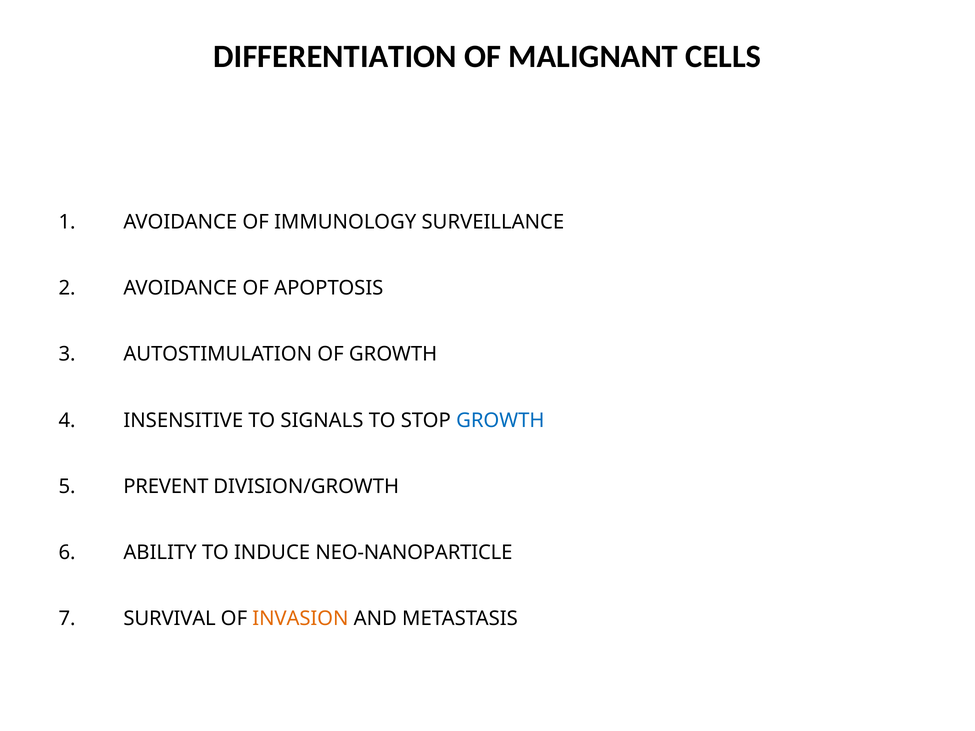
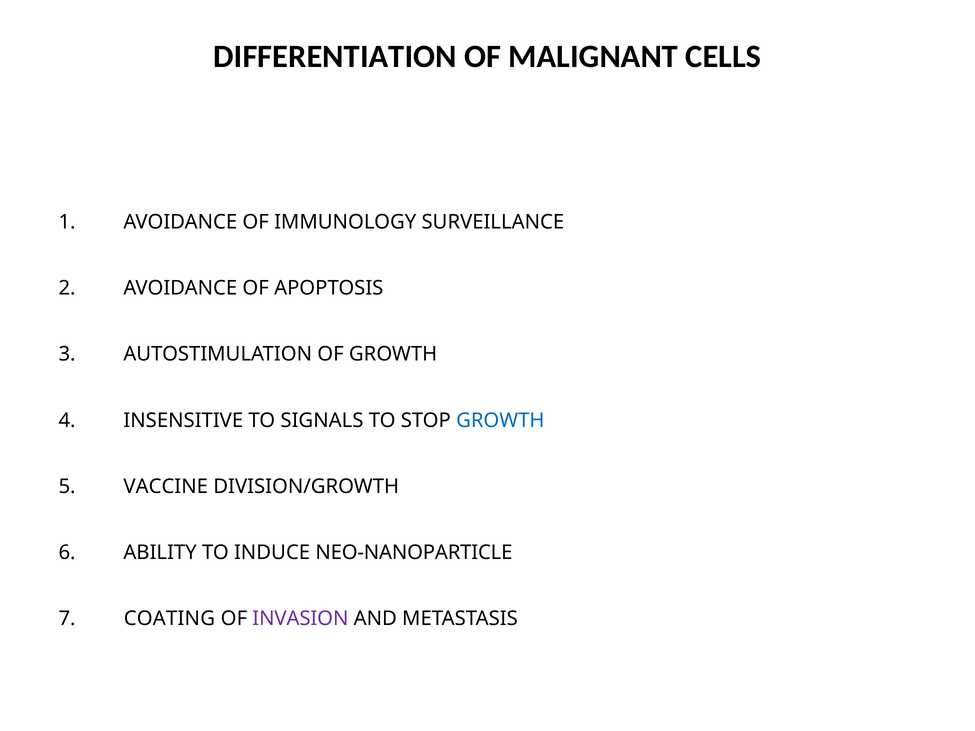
PREVENT: PREVENT -> VACCINE (166, 487)
SURVIVAL: SURVIVAL -> COATING (169, 619)
INVASION colour: orange -> purple (300, 619)
